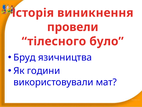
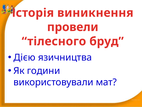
було: було -> бруд (107, 41)
Бруд: Бруд -> Дією (24, 57)
